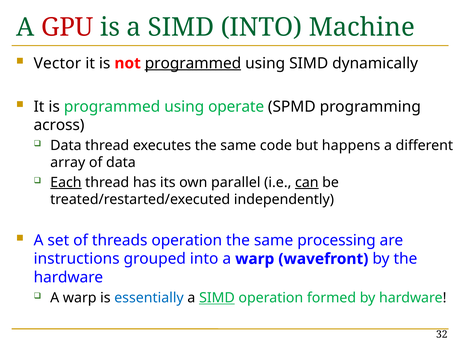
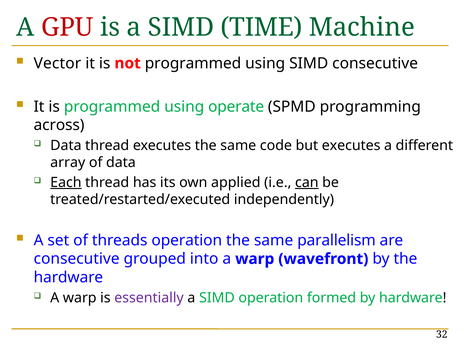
SIMD INTO: INTO -> TIME (262, 27)
programmed underline: present -> none (193, 63)
SIMD dynamically: dynamically -> consecutive (375, 63)
but happens: happens -> executes (351, 146)
parallel: parallel -> applied (236, 182)
processing: processing -> parallelism (337, 240)
instructions: instructions -> consecutive (77, 259)
essentially colour: blue -> purple (149, 298)
SIMD underline: present -> none (217, 298)
